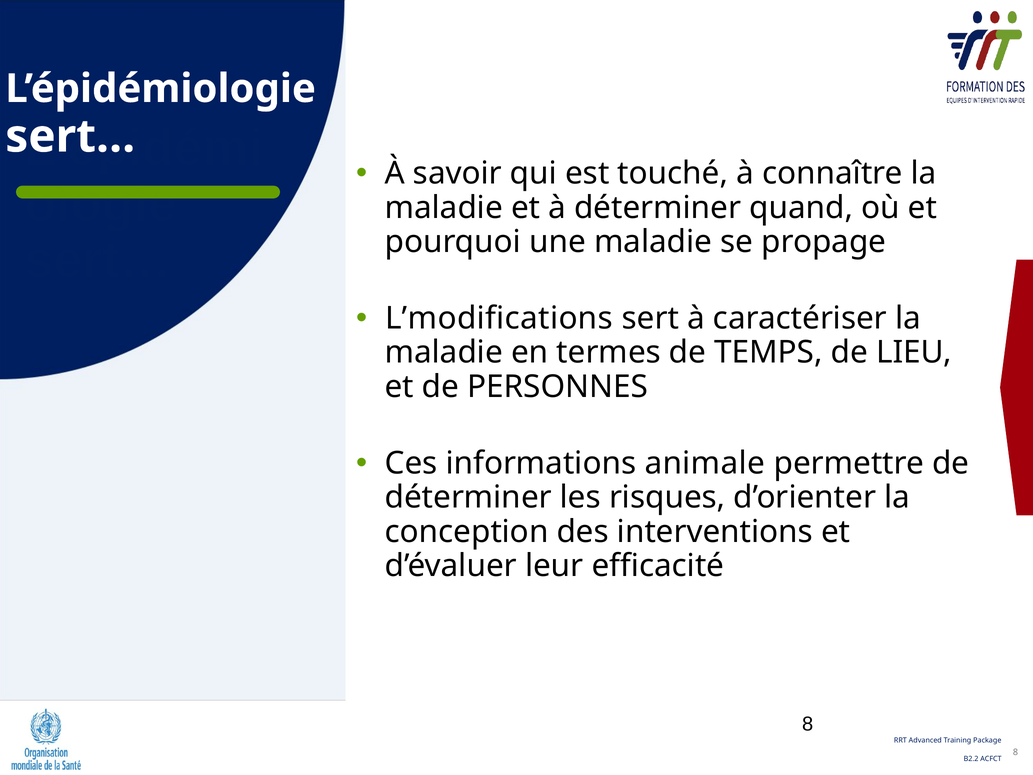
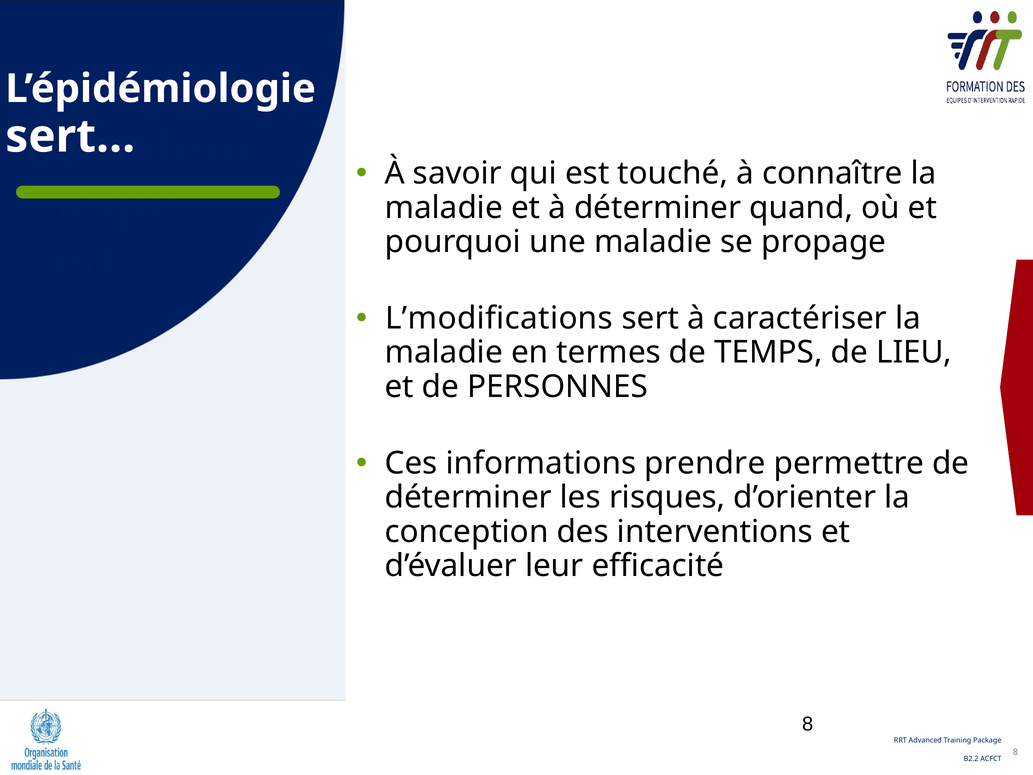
animale: animale -> prendre (705, 463)
